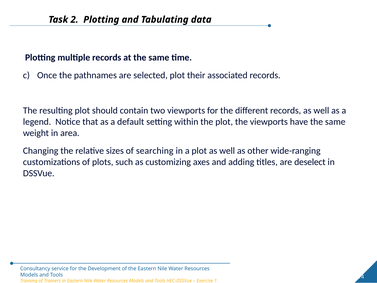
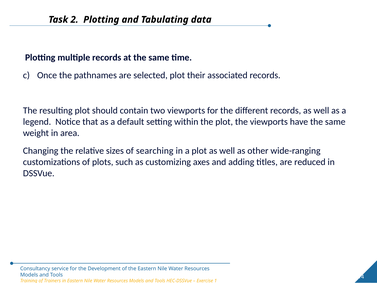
deselect: deselect -> reduced (310, 162)
